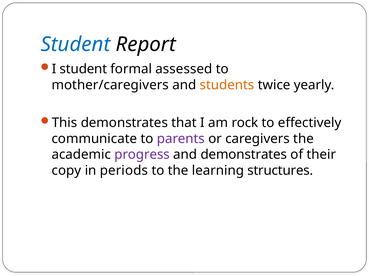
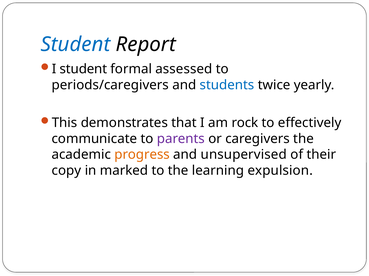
mother/caregivers: mother/caregivers -> periods/caregivers (110, 85)
students colour: orange -> blue (227, 85)
progress colour: purple -> orange (142, 155)
and demonstrates: demonstrates -> unsupervised (244, 155)
periods: periods -> marked (124, 171)
structures: structures -> expulsion (280, 171)
